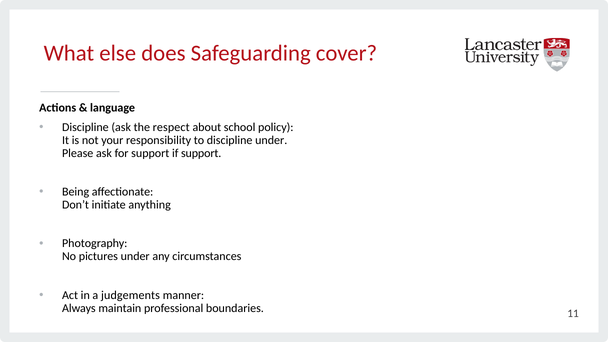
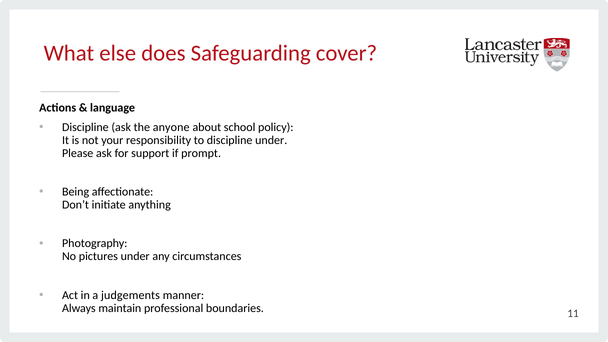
respect: respect -> anyone (171, 127)
if support: support -> prompt (201, 153)
